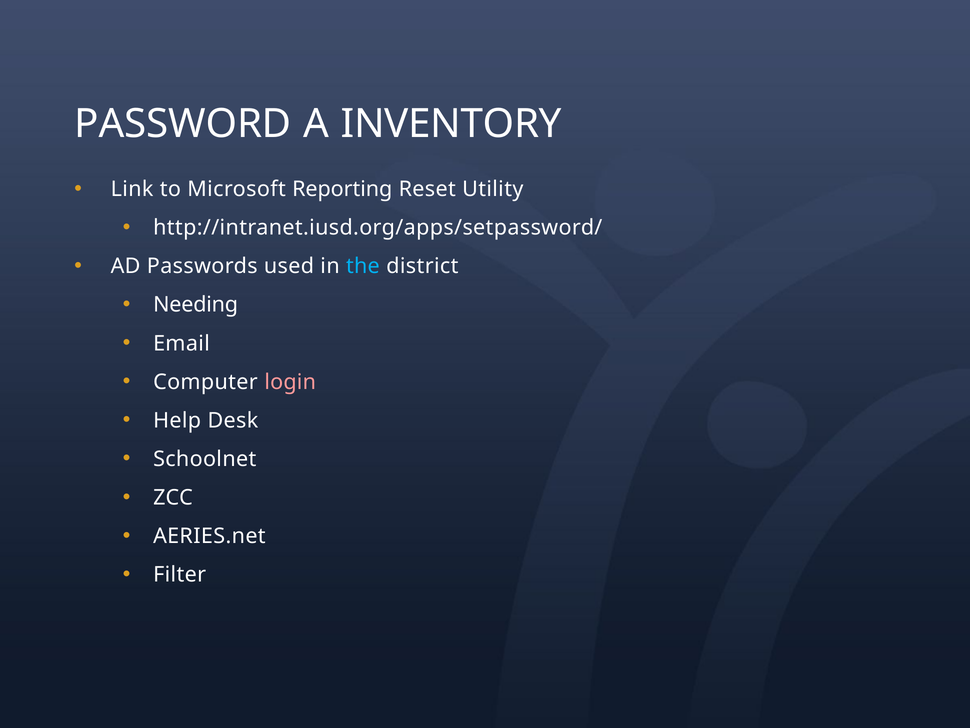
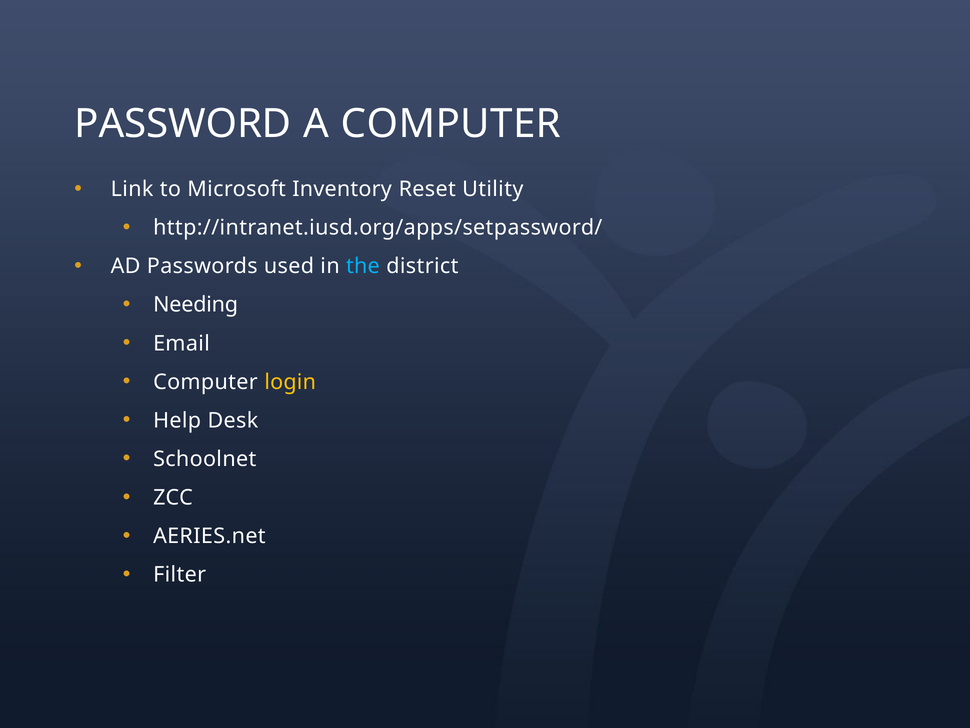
A INVENTORY: INVENTORY -> COMPUTER (451, 124)
Reporting: Reporting -> Inventory (342, 189)
login colour: pink -> yellow (290, 382)
